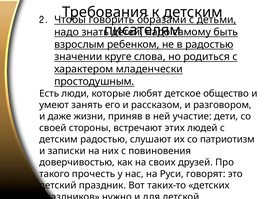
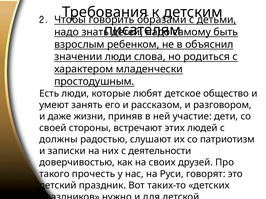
в радостью: радостью -> объяснил (209, 45)
значении круге: круге -> люди (118, 57)
детским: детским -> должны (58, 140)
повиновения: повиновения -> деятельности (160, 151)
